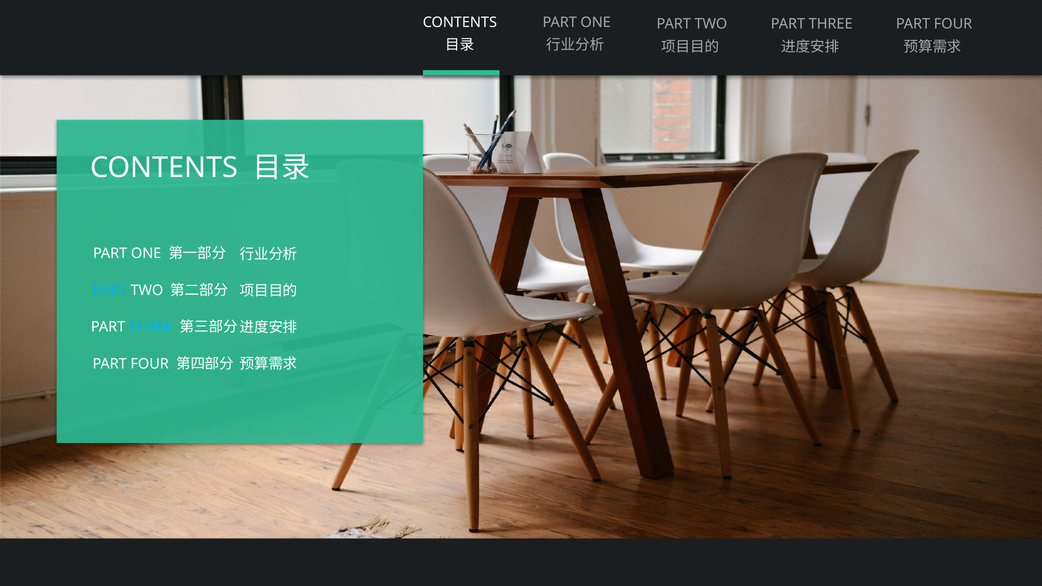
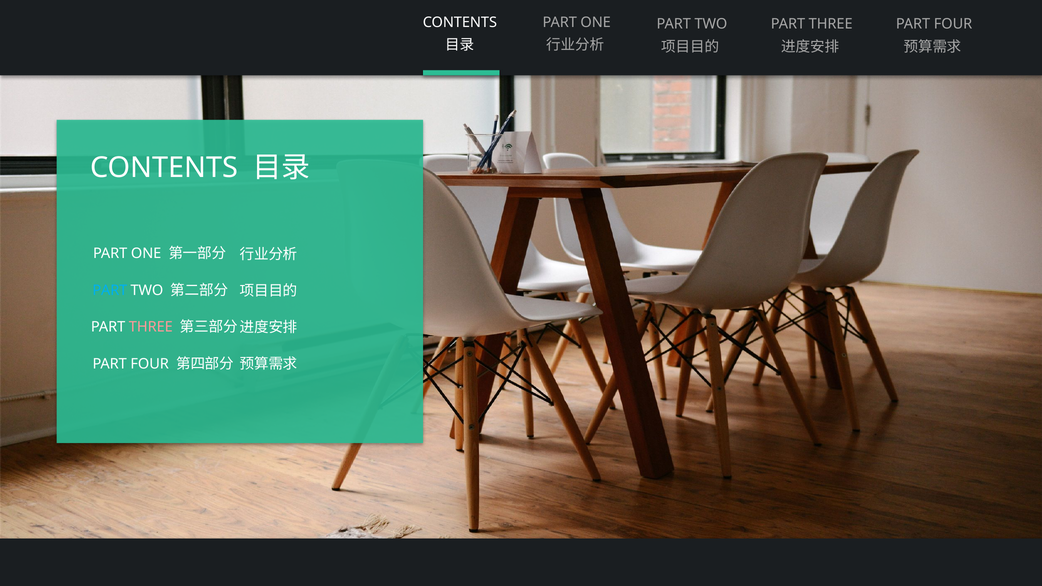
THREE colour: light blue -> pink (151, 327)
